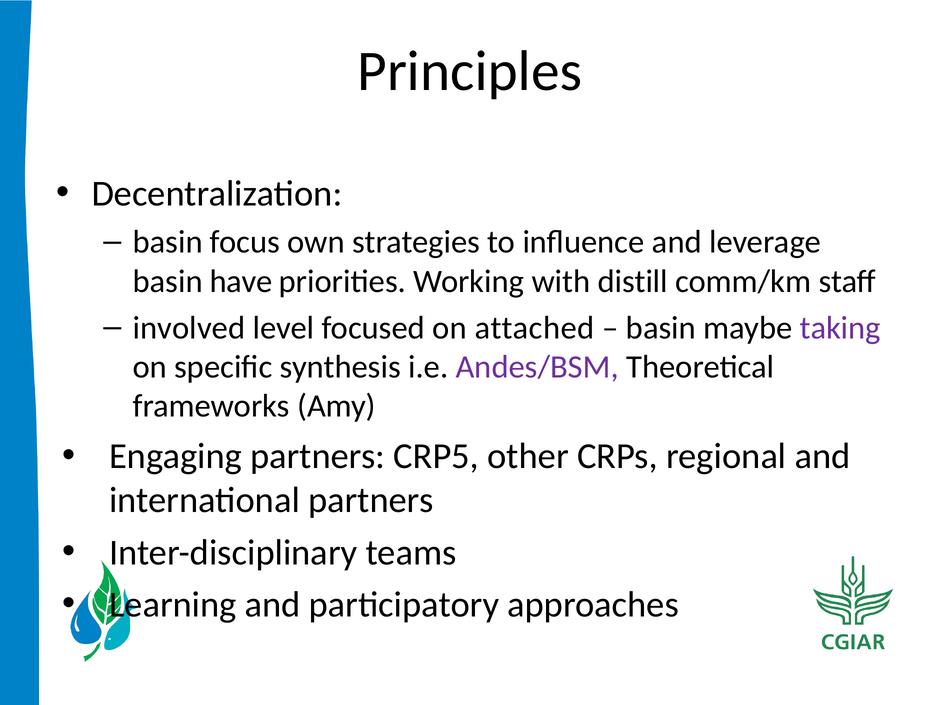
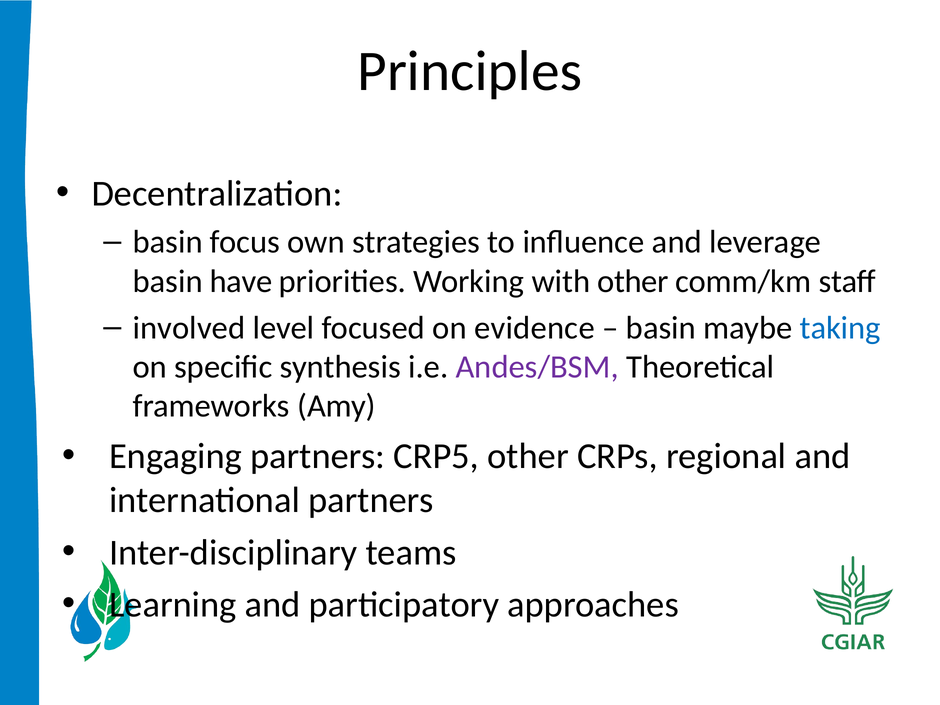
with distill: distill -> other (633, 281)
attached: attached -> evidence (534, 328)
taking colour: purple -> blue (840, 328)
